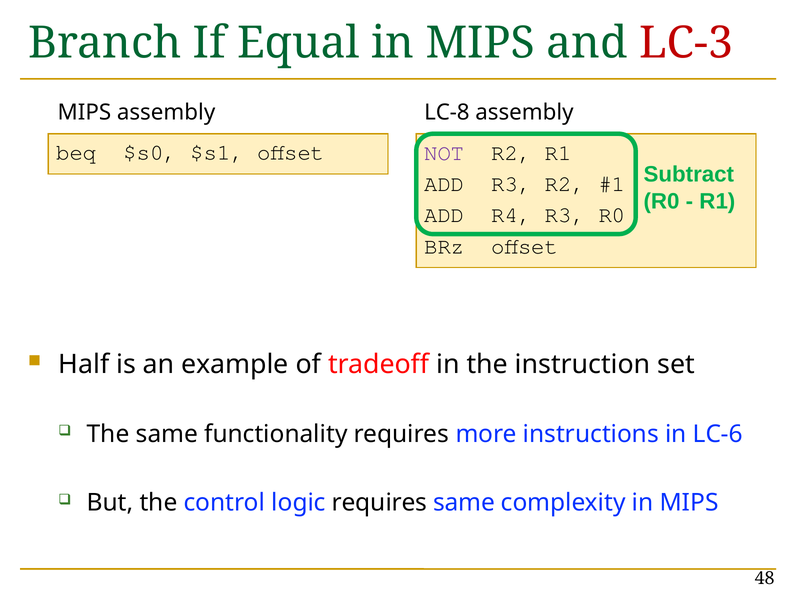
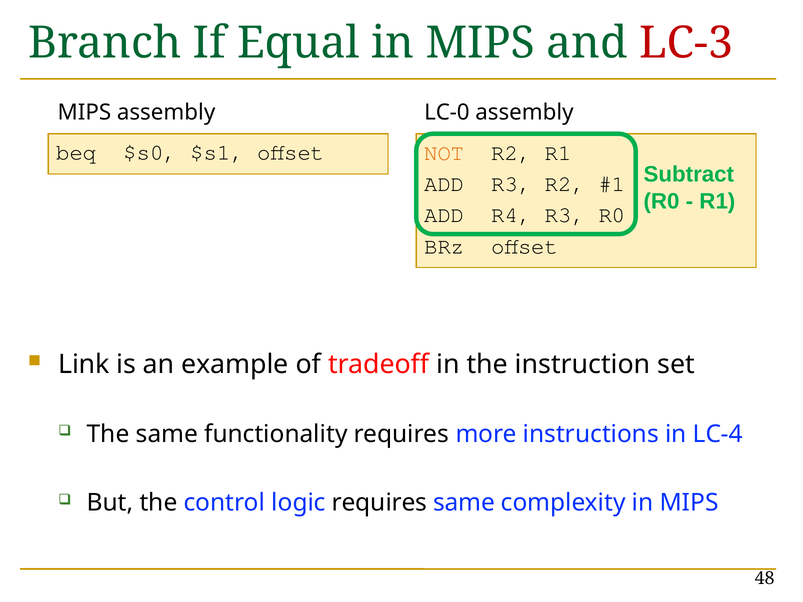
LC-8: LC-8 -> LC-0 (447, 113)
NOT colour: purple -> orange (444, 153)
Half: Half -> Link (84, 364)
LC-6: LC-6 -> LC-4 (718, 434)
